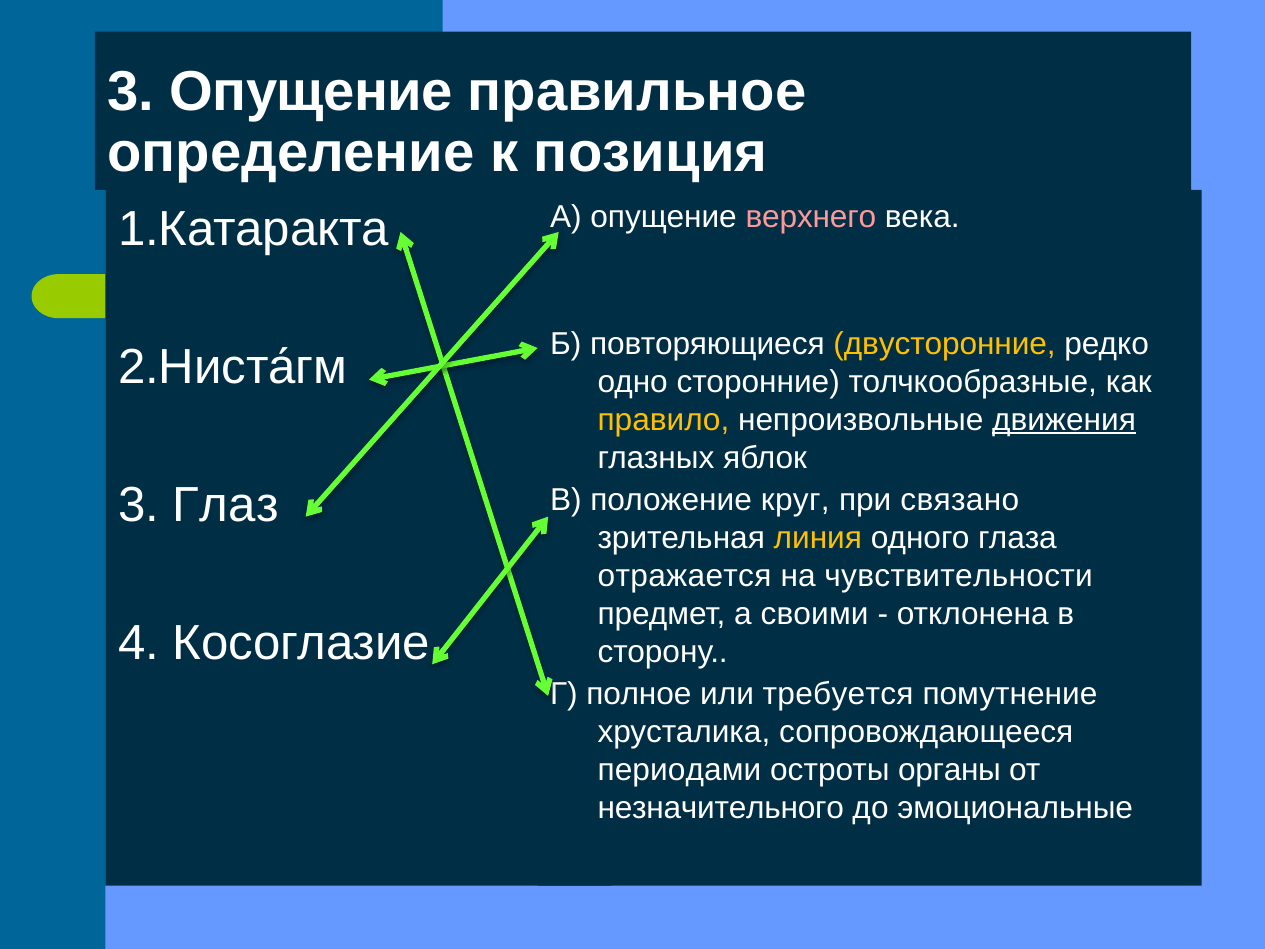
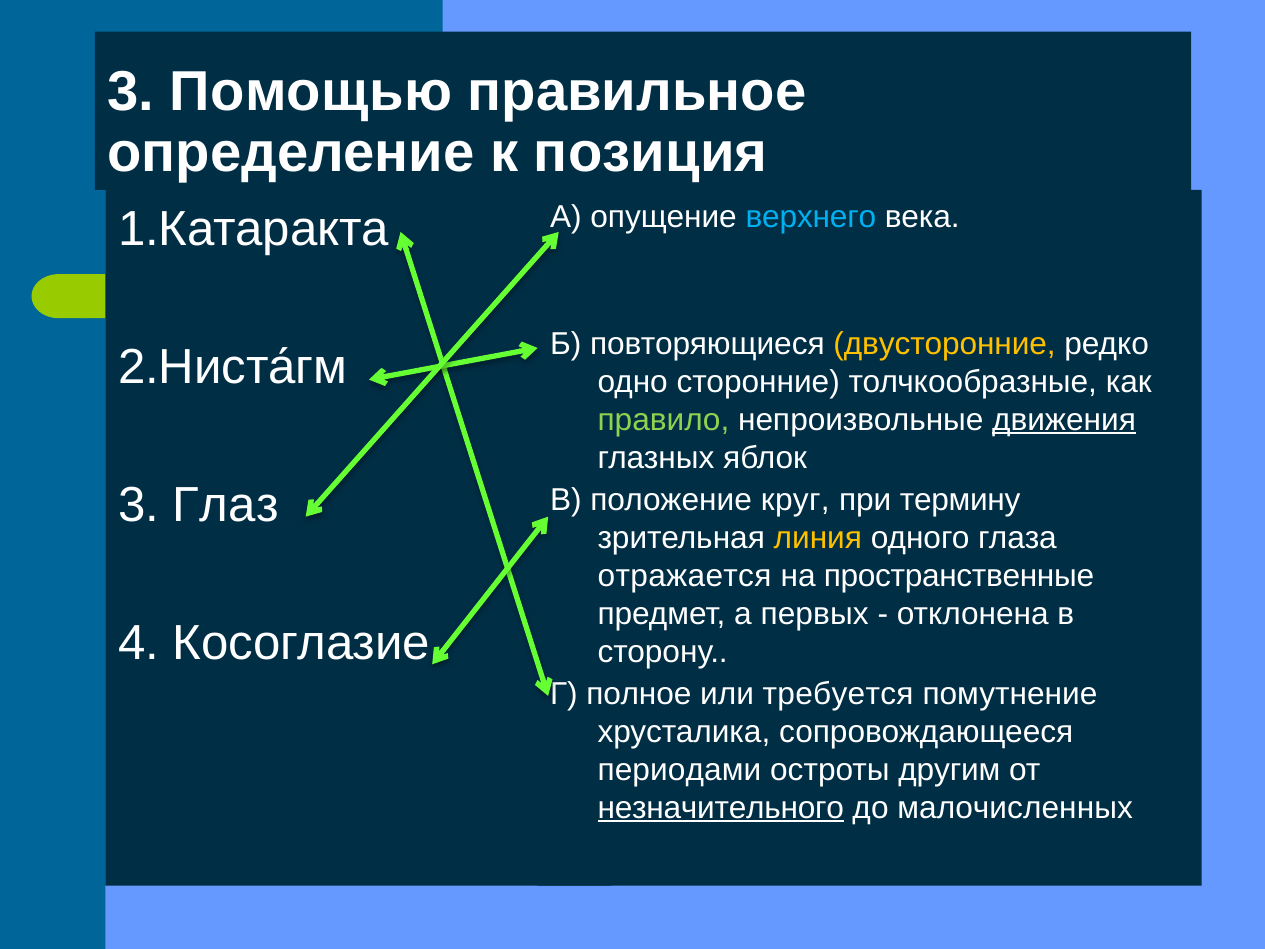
3 Опущение: Опущение -> Помощью (311, 92)
верхнего colour: pink -> light blue (811, 217)
правило colour: yellow -> light green (663, 420)
связано: связано -> термину (960, 500)
чувствительности: чувствительности -> пространственные (959, 576)
своими: своими -> первых (815, 614)
органы: органы -> другим (949, 770)
незначительного underline: none -> present (721, 808)
эмоциональные: эмоциональные -> малочисленных (1015, 808)
